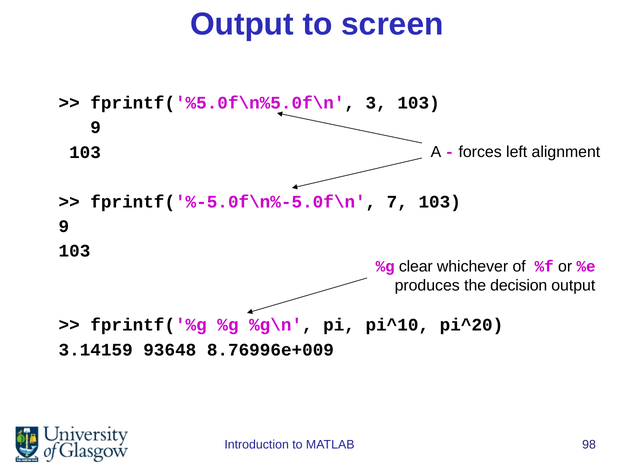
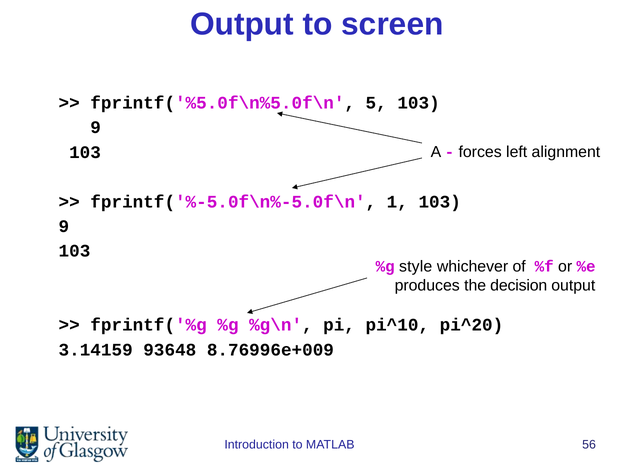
3: 3 -> 5 (376, 103)
7: 7 -> 1 (397, 202)
clear: clear -> style (416, 266)
98: 98 -> 56 (589, 444)
